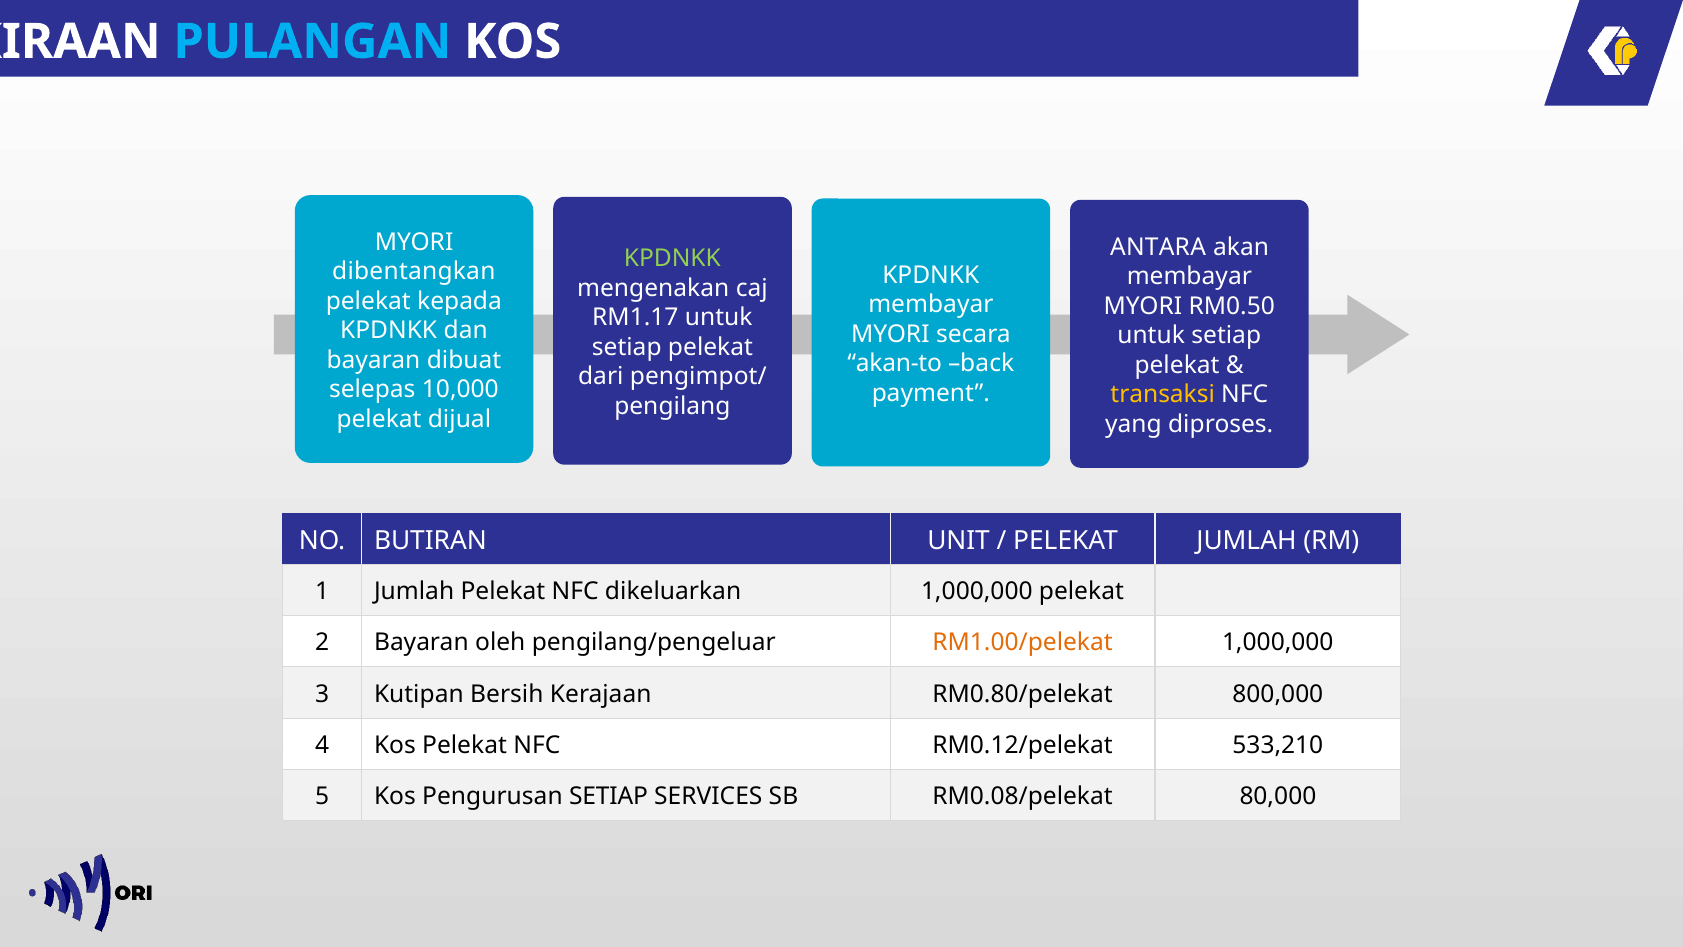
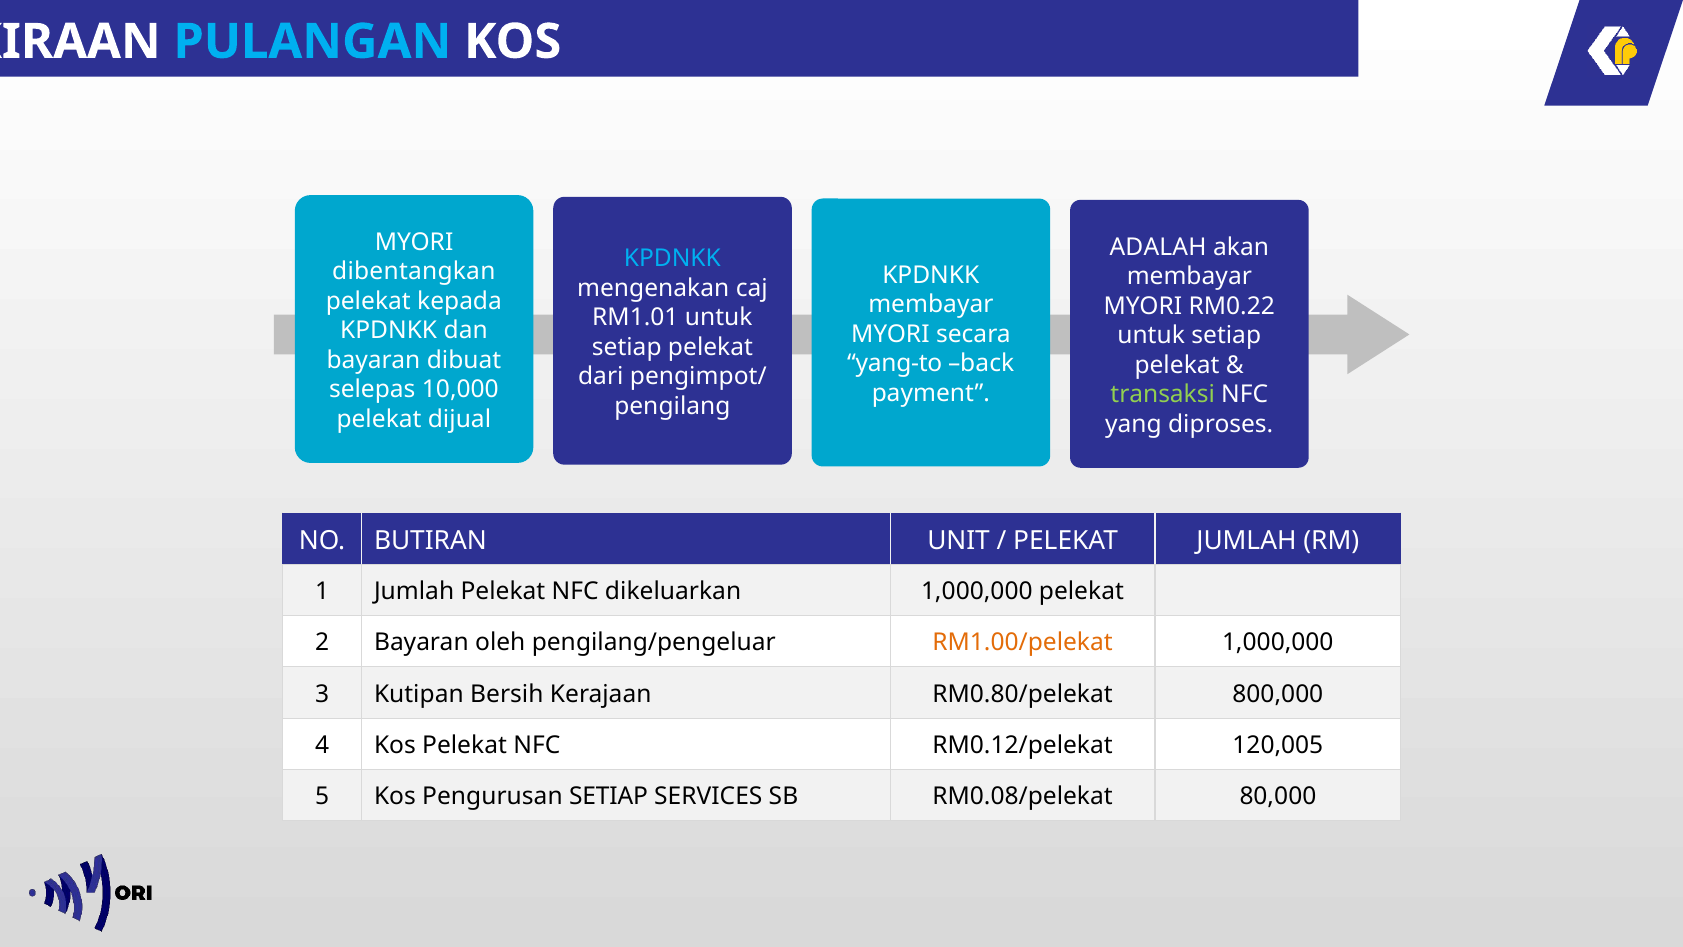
ANTARA: ANTARA -> ADALAH (1158, 247)
KPDNKK colour: light green -> light blue (672, 259)
RM0.50: RM0.50 -> RM0.22 (1232, 306)
RM1.17: RM1.17 -> RM1.01 (635, 318)
akan-to: akan-to -> yang-to (895, 364)
transaksi colour: yellow -> light green (1163, 394)
533,210: 533,210 -> 120,005 (1278, 745)
